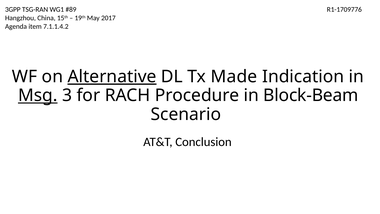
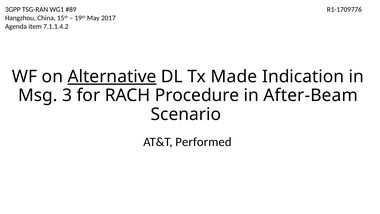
Msg underline: present -> none (38, 95)
Block-Beam: Block-Beam -> After-Beam (311, 95)
Conclusion: Conclusion -> Performed (203, 142)
